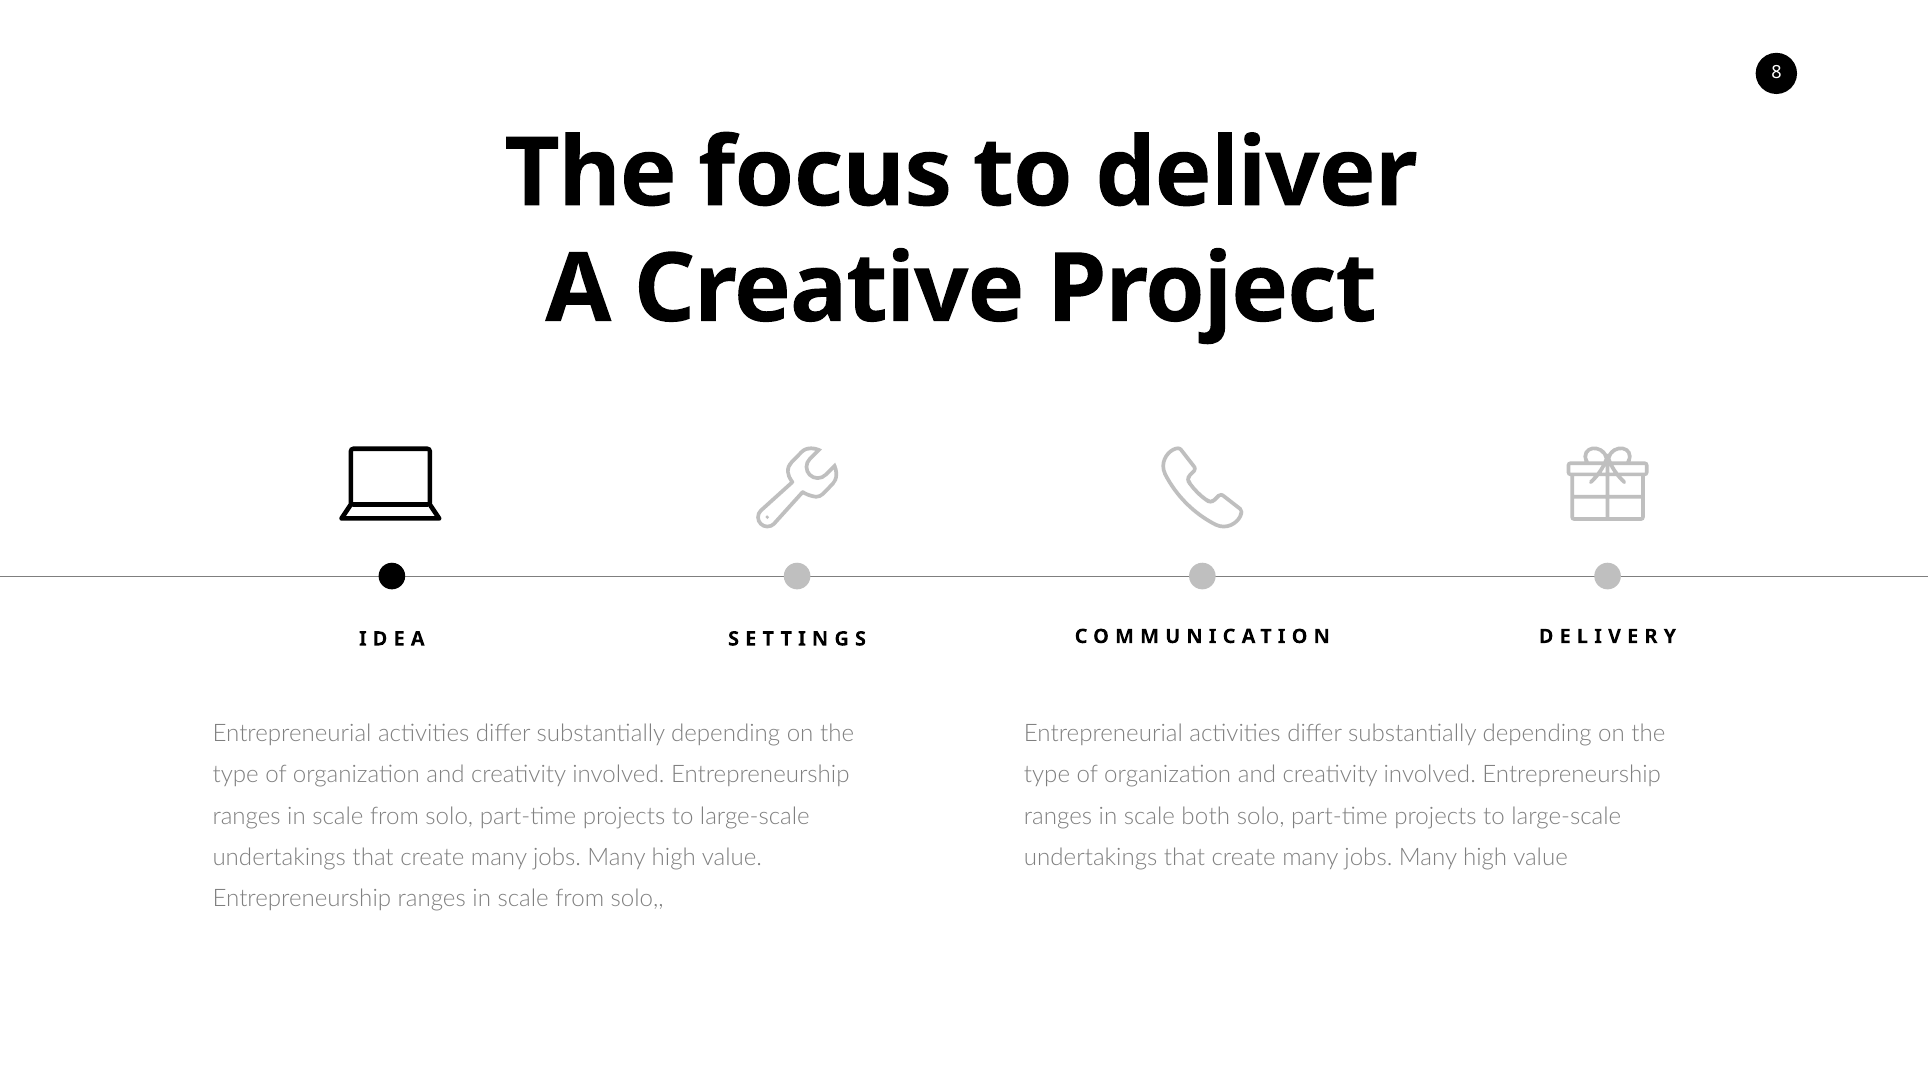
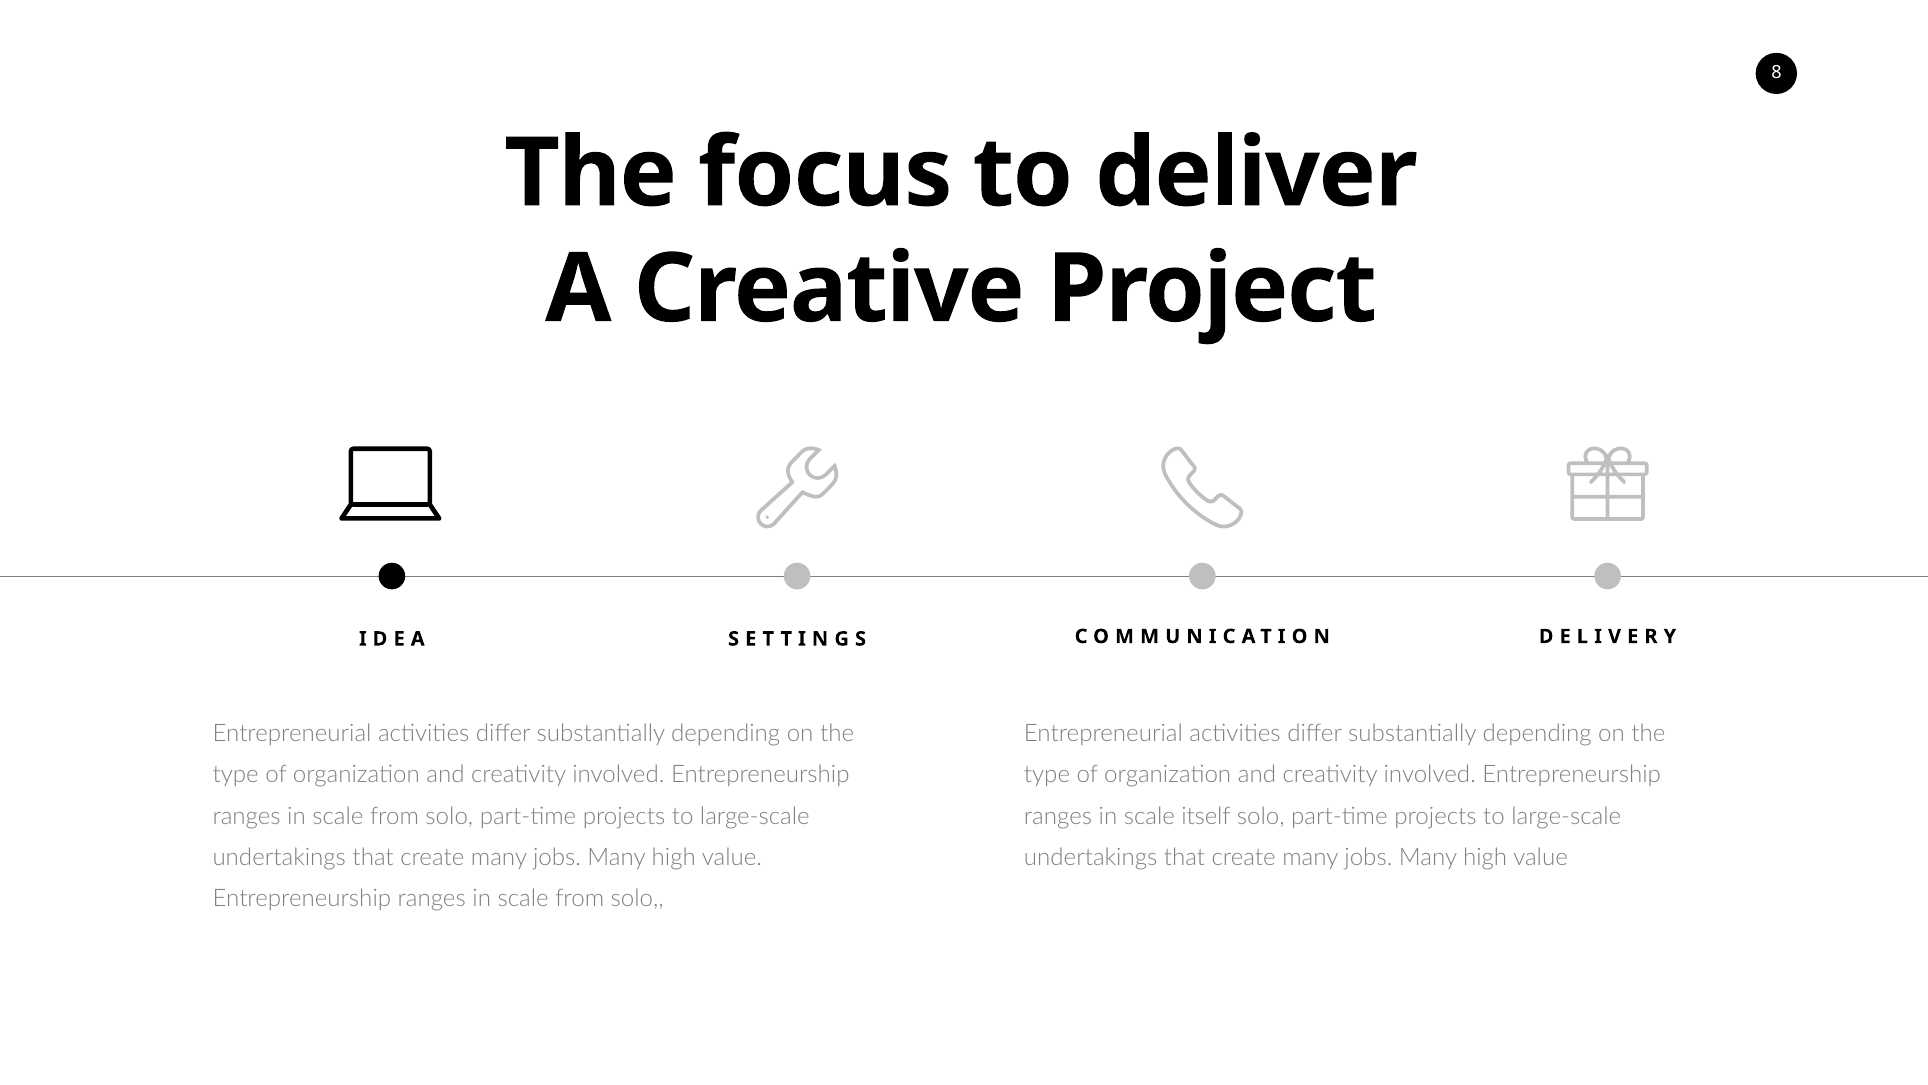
both: both -> itself (1206, 816)
